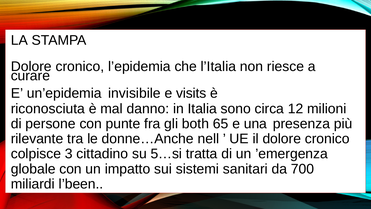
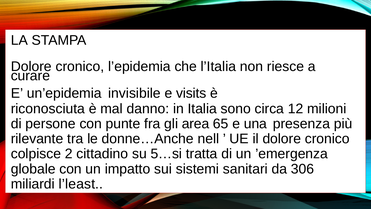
both: both -> area (196, 124)
3: 3 -> 2 (69, 154)
700: 700 -> 306 (302, 169)
l’been: l’been -> l’least (81, 184)
